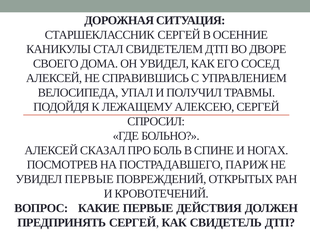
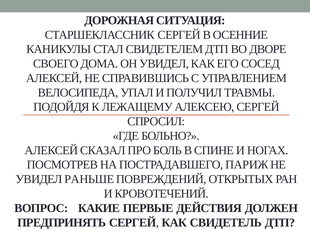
УВИДЕЛ ПЕРВЫЕ: ПЕРВЫЕ -> РАНЬШЕ (89, 180)
